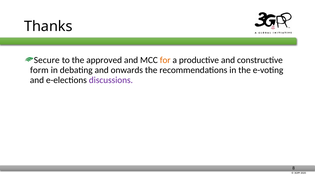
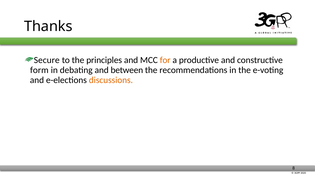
approved: approved -> principles (104, 60)
onwards: onwards -> between (127, 70)
discussions colour: purple -> orange (111, 80)
